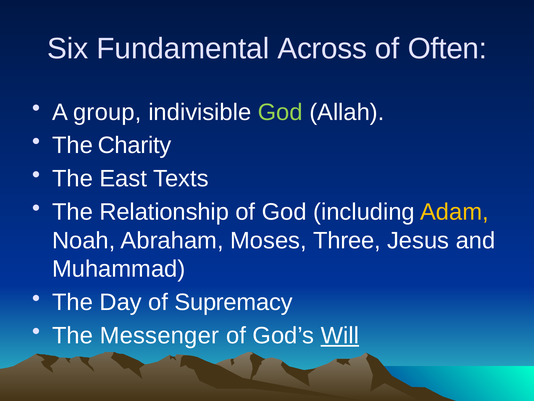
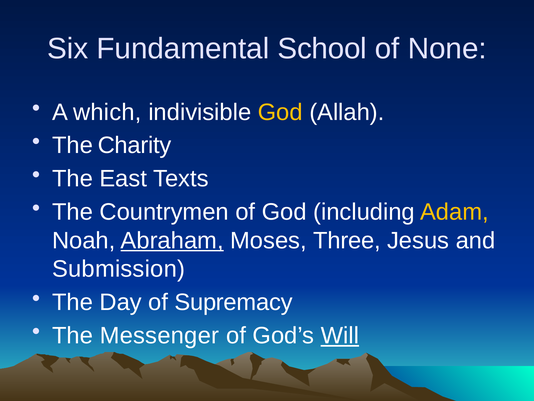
Across: Across -> School (322, 49)
Often: Often -> None (447, 49)
group: group -> which (107, 112)
God colour: light green -> yellow (280, 112)
Relationship: Relationship -> Countrymen (164, 212)
Abraham underline: none -> present (172, 240)
Muhammad: Muhammad -> Submission (119, 269)
